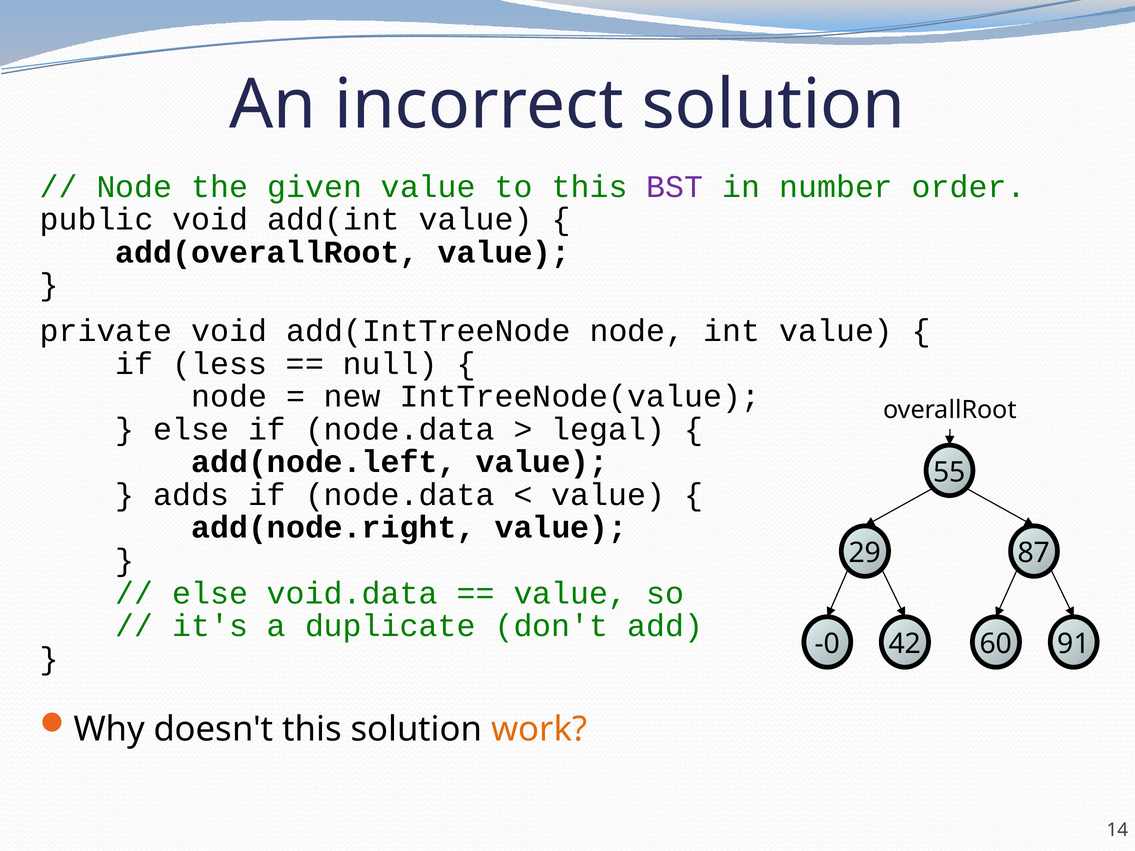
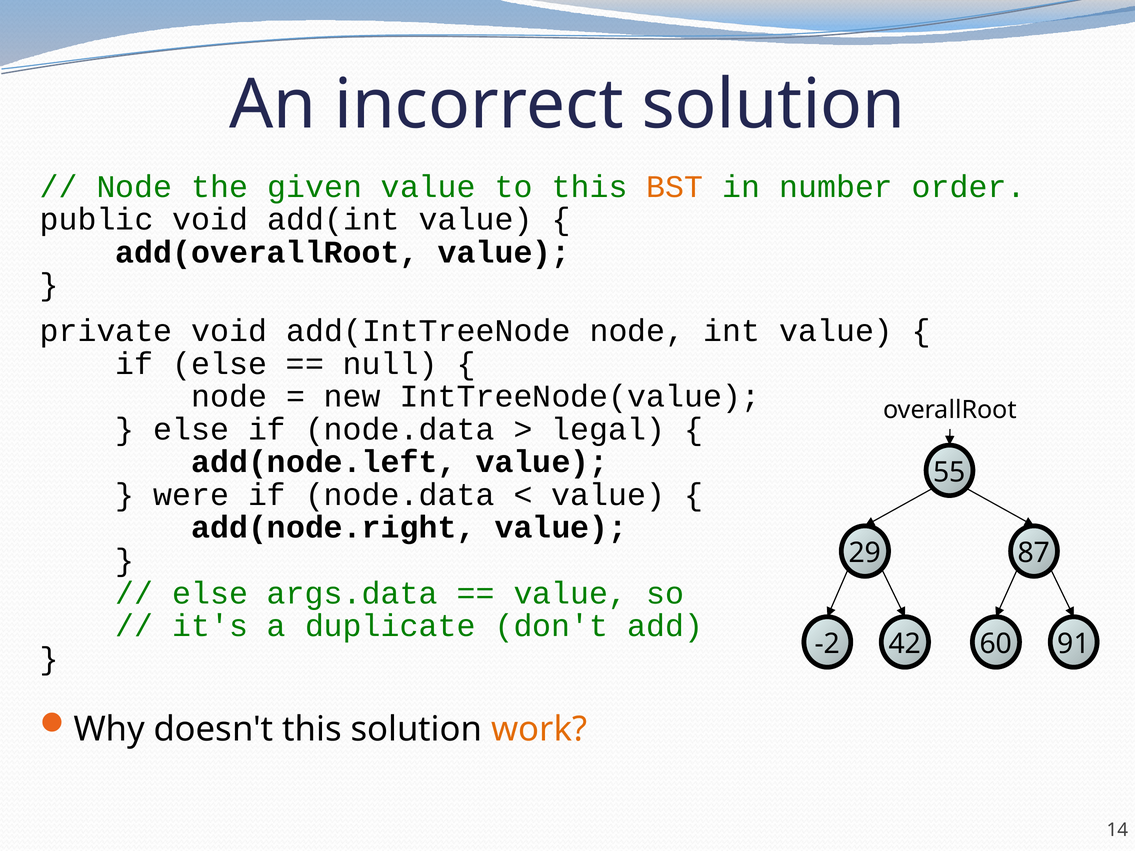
BST colour: purple -> orange (675, 187)
if less: less -> else (220, 364)
adds: adds -> were (191, 495)
void.data: void.data -> args.data (352, 593)
-0: -0 -> -2 (827, 644)
